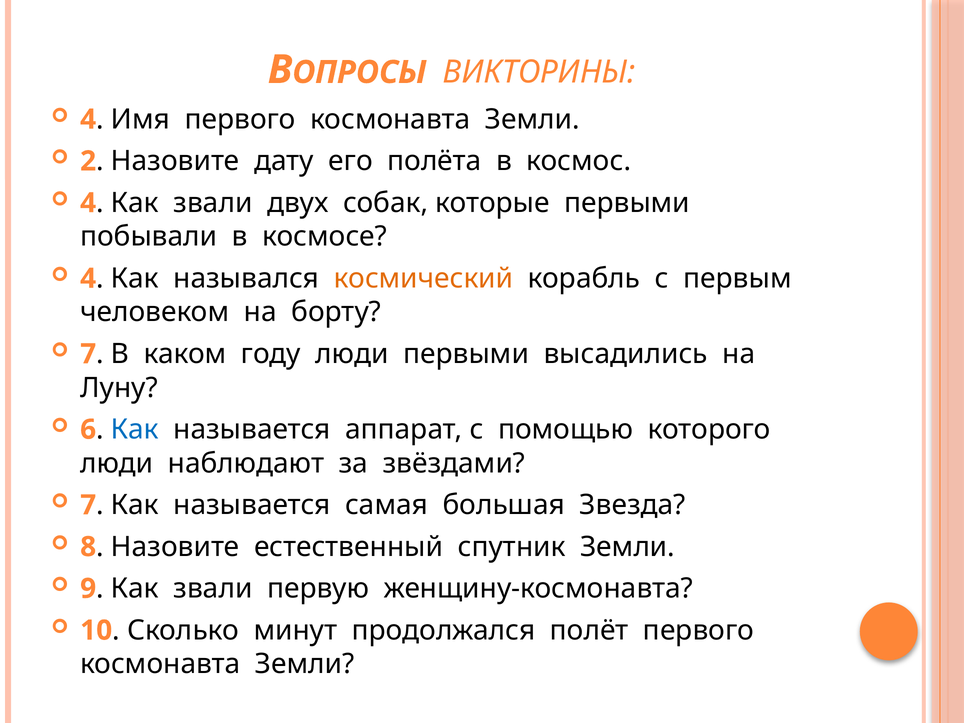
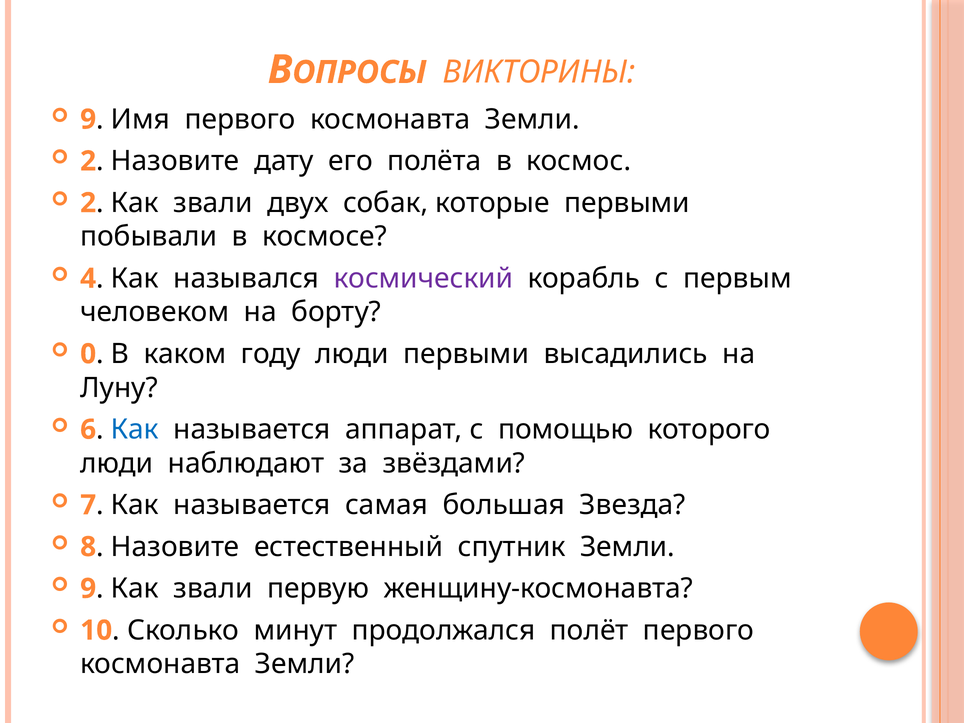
4: 4 -> 9 (88, 119)
4: 4 -> 2 (88, 203)
космический colour: orange -> purple (423, 278)
7: 7 -> 0 (88, 354)
